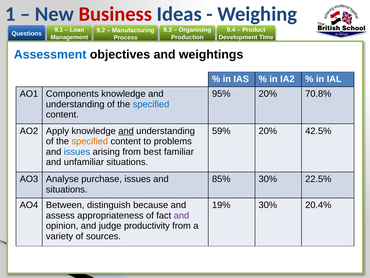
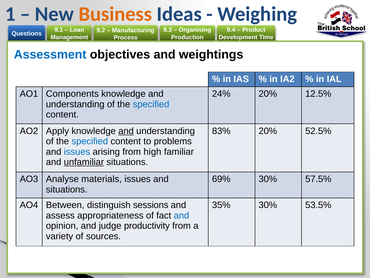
Business colour: red -> orange (115, 14)
95%: 95% -> 24% (221, 94)
70.8%: 70.8% -> 12.5% (318, 94)
59%: 59% -> 83% (221, 131)
42.5%: 42.5% -> 52.5% (318, 131)
specified colour: orange -> blue (90, 141)
best: best -> high (152, 151)
unfamiliar underline: none -> present (84, 162)
purchase: purchase -> materials (102, 179)
85%: 85% -> 69% (221, 179)
22.5%: 22.5% -> 57.5% (318, 179)
because: because -> sessions (151, 205)
19%: 19% -> 35% (221, 205)
20.4%: 20.4% -> 53.5% (318, 205)
and colour: purple -> blue (181, 215)
